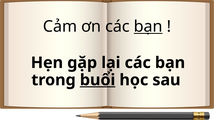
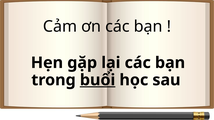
bạn underline: present -> none (148, 27)
